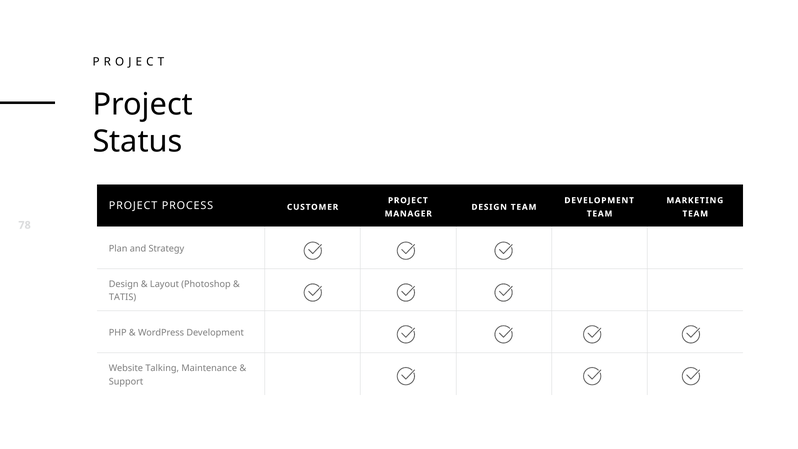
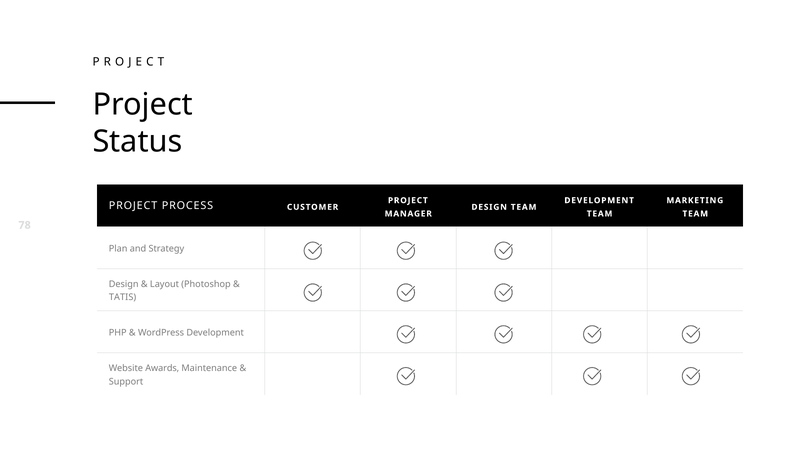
Talking: Talking -> Awards (162, 368)
